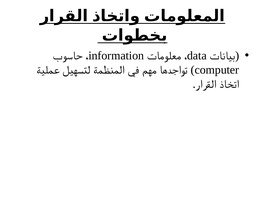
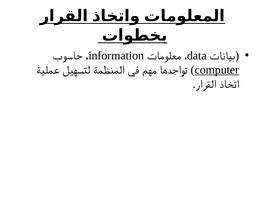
computer underline: none -> present (217, 70)
